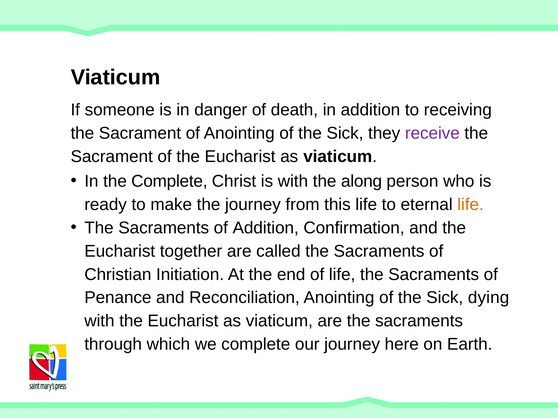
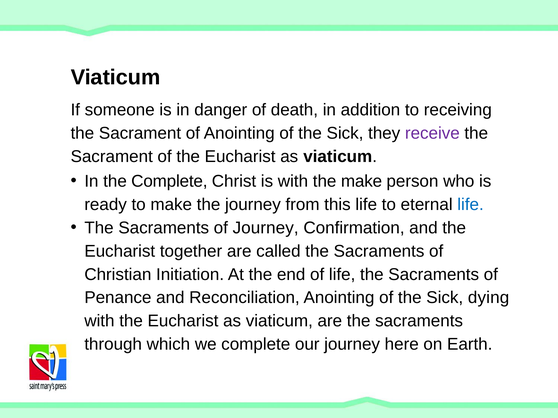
the along: along -> make (362, 181)
life colour: orange -> blue (471, 205)
of Addition: Addition -> Journey (266, 228)
